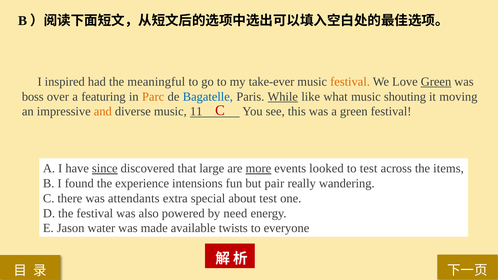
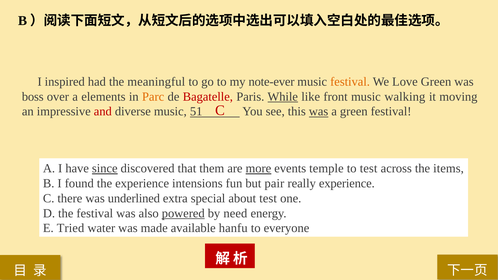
take-ever: take-ever -> note-ever (272, 82)
Green underline: present -> none (436, 82)
featuring: featuring -> elements (103, 97)
Bagatelle colour: blue -> red (208, 97)
what: what -> front (336, 97)
shouting: shouting -> walking (405, 97)
and colour: orange -> red (103, 112)
11: 11 -> 51 (196, 112)
was underline: none -> present (319, 112)
large: large -> them (212, 169)
looked: looked -> temple (326, 169)
really wandering: wandering -> experience (347, 183)
attendants: attendants -> underlined (134, 198)
powered underline: none -> present (183, 213)
Jason: Jason -> Tried (71, 228)
twists: twists -> hanfu (233, 228)
